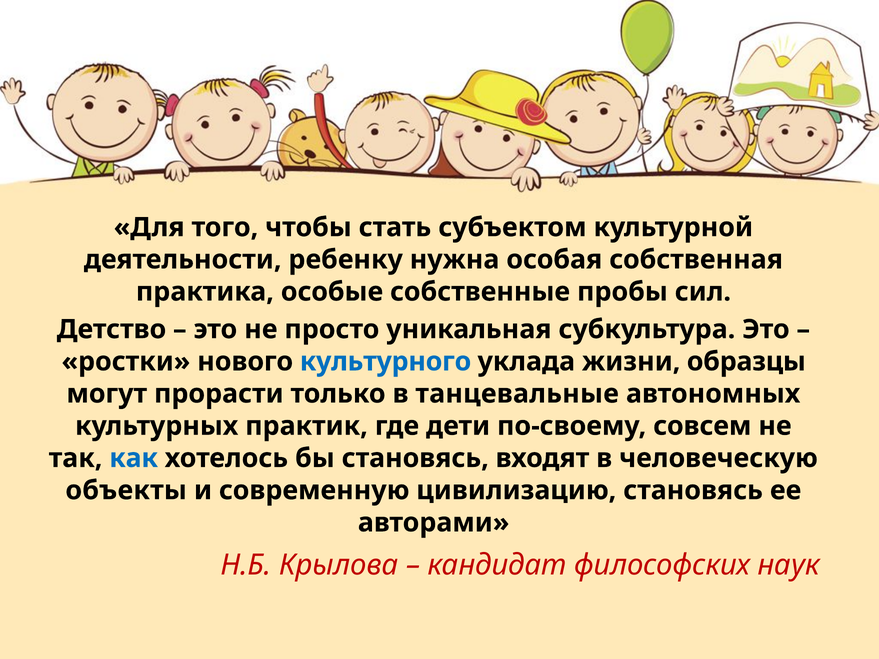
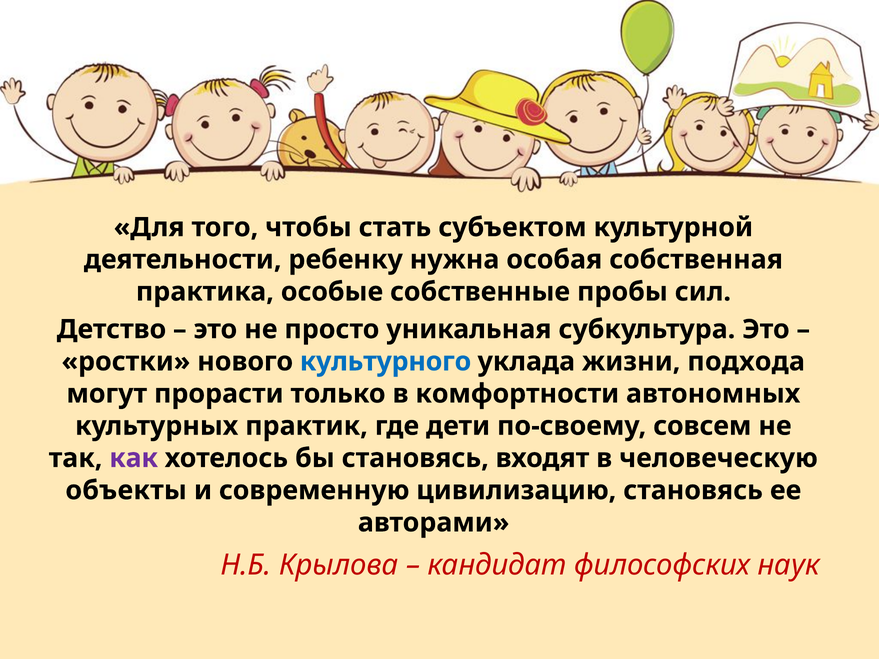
образцы: образцы -> подхода (746, 362)
танцевальные: танцевальные -> комфортности (517, 394)
как colour: blue -> purple (134, 458)
